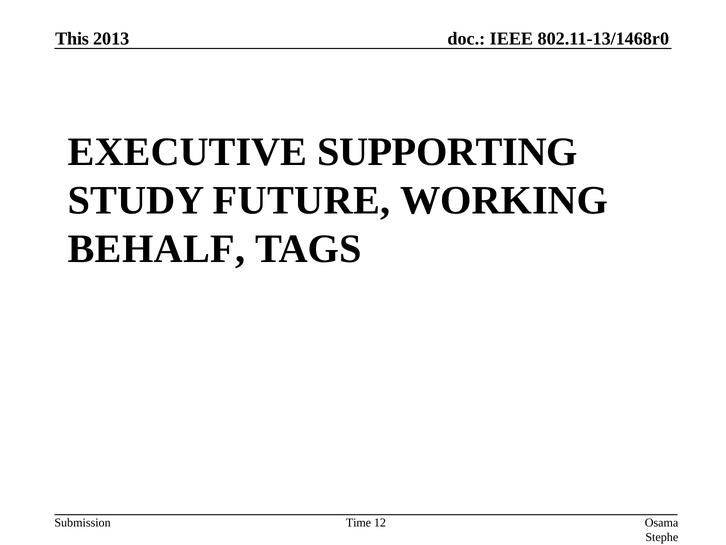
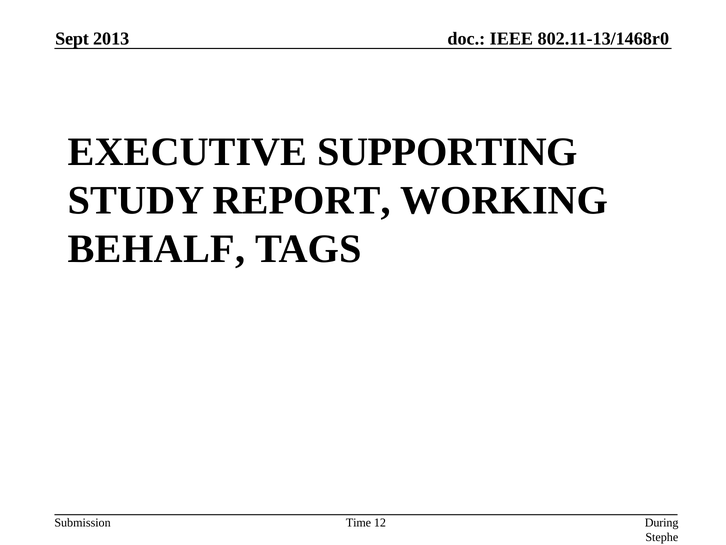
This: This -> Sept (72, 39)
FUTURE: FUTURE -> REPORT (302, 200)
Osama: Osama -> During (662, 522)
